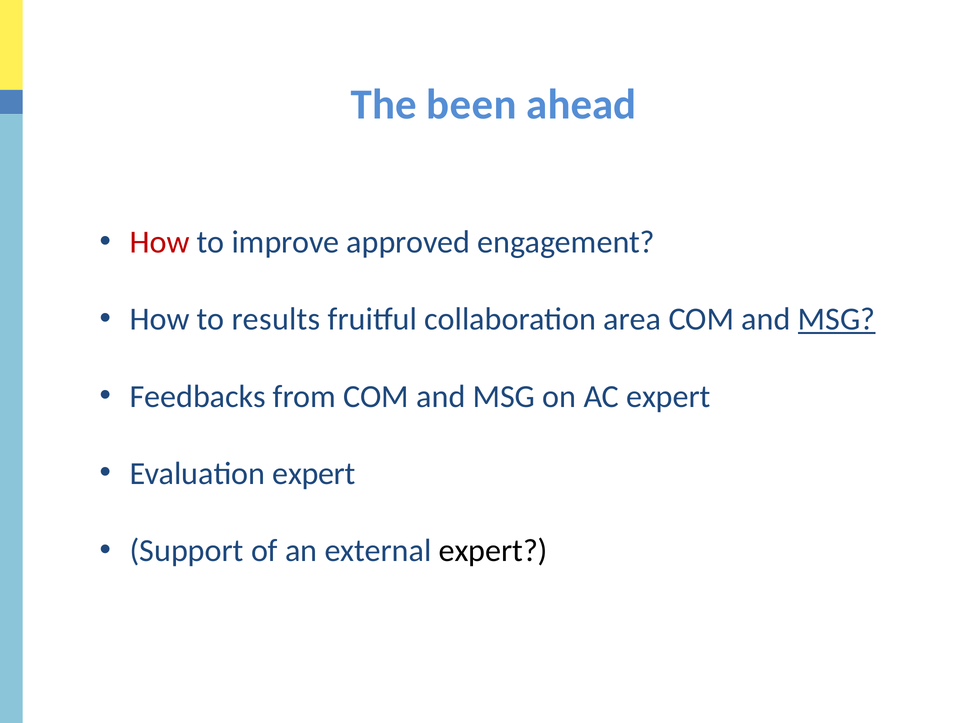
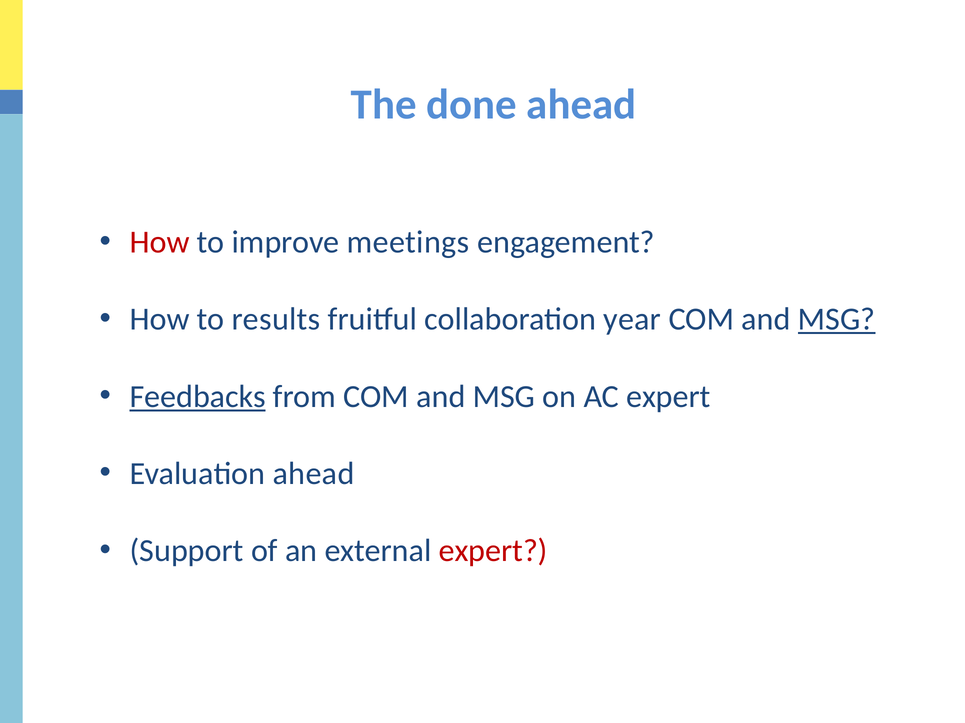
been: been -> done (472, 105)
approved: approved -> meetings (408, 242)
area: area -> year (632, 320)
Feedbacks underline: none -> present (198, 397)
Evaluation expert: expert -> ahead (314, 474)
expert colour: black -> red (493, 551)
